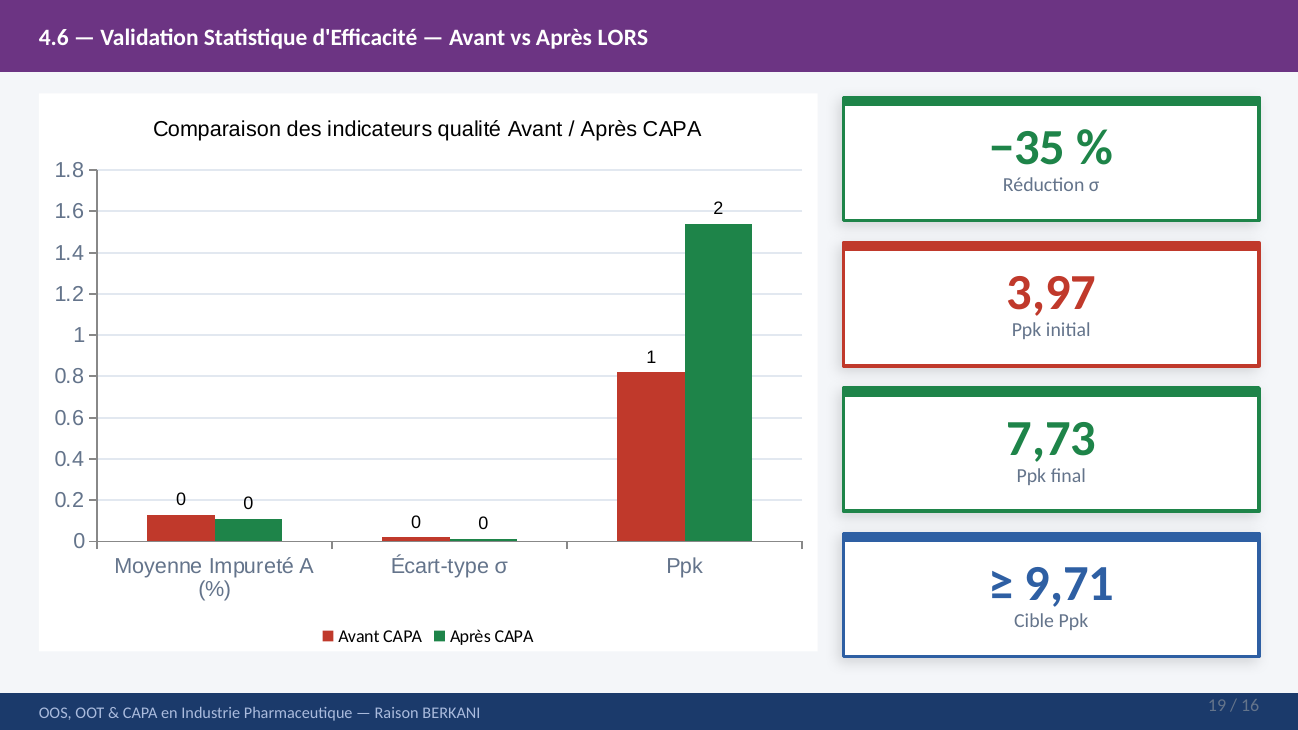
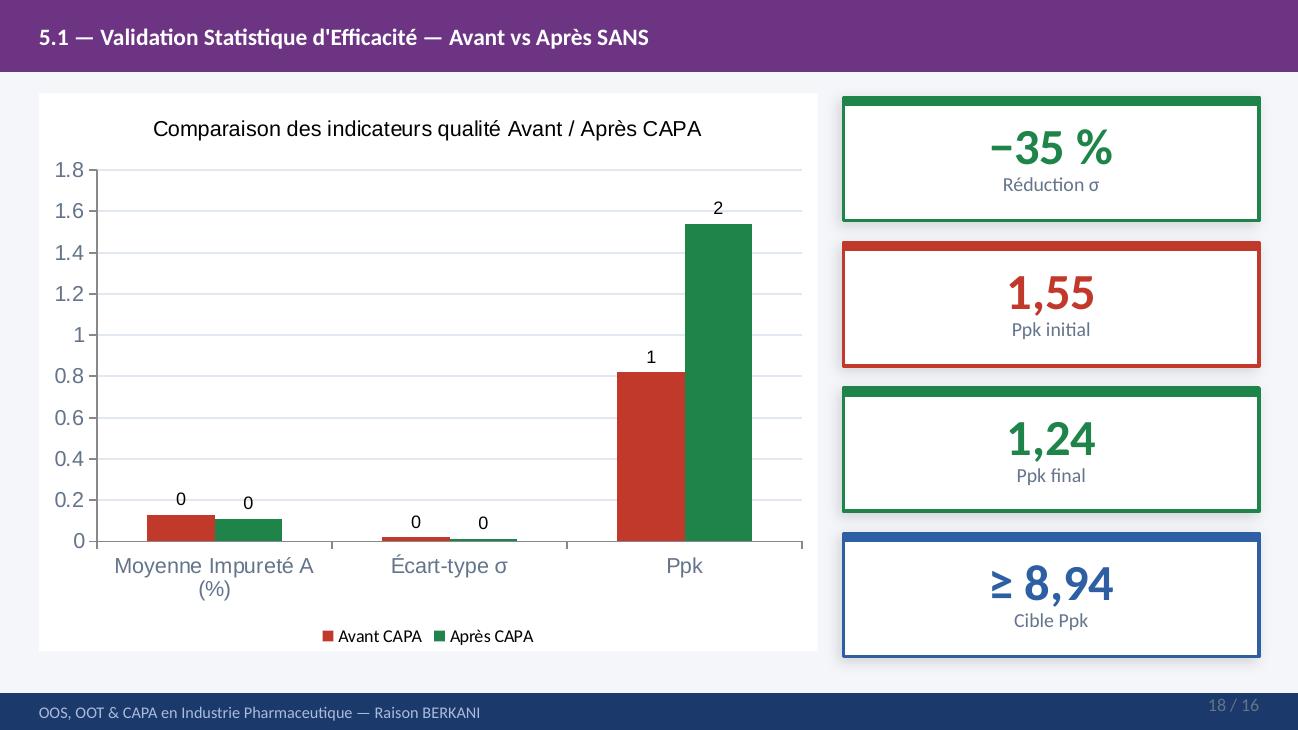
4.6: 4.6 -> 5.1 (54, 37)
LORS: LORS -> SANS (623, 37)
3,97: 3,97 -> 1,55 (1051, 293)
7,73: 7,73 -> 1,24 (1051, 439)
9,71: 9,71 -> 8,94 (1069, 584)
19: 19 -> 18 (1217, 705)
